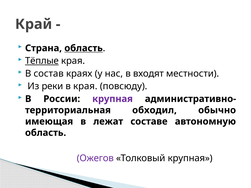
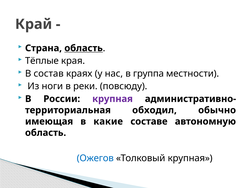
Тёплые underline: present -> none (42, 61)
входят: входят -> группа (148, 74)
реки: реки -> ноги (52, 86)
в края: края -> реки (85, 86)
лежат: лежат -> какие (108, 122)
Ожегов colour: purple -> blue (95, 158)
